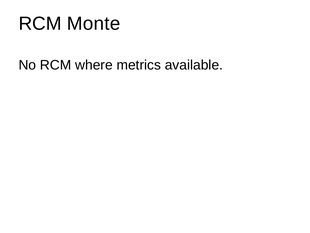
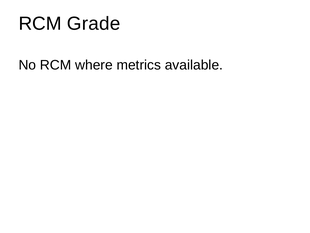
Monte: Monte -> Grade (94, 24)
